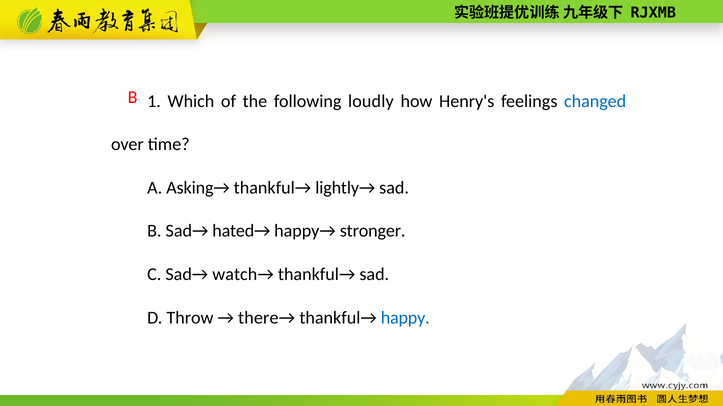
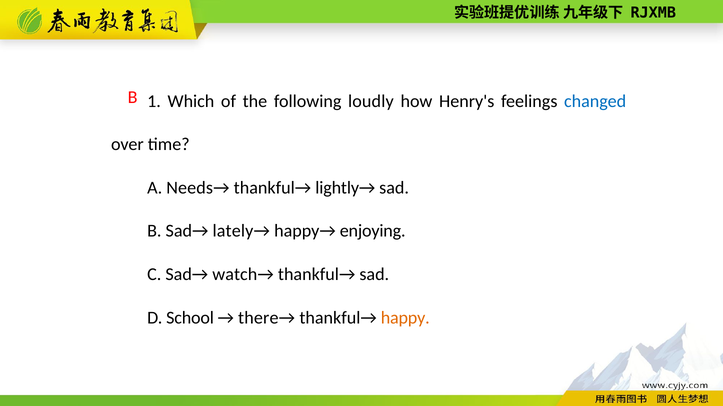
Asking→: Asking→ -> Needs→ (198, 188)
hated→: hated→ -> lately→ (241, 231)
stronger: stronger -> enjoying (373, 231)
Throw: Throw -> School (190, 318)
happy colour: blue -> orange (405, 318)
